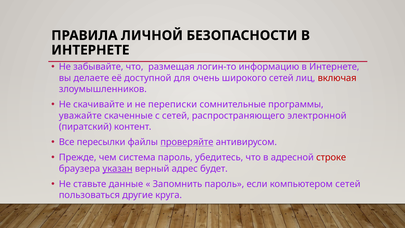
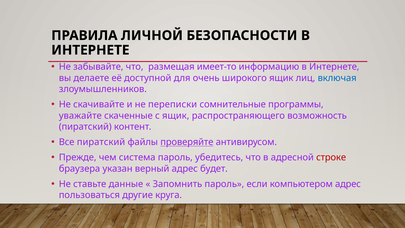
логин-то: логин-то -> имеет-то (217, 67)
широкого сетей: сетей -> ящик (281, 78)
включая colour: red -> blue (337, 78)
с сетей: сетей -> ящик (176, 116)
электронной: электронной -> возможность (317, 116)
Все пересылки: пересылки -> пиратский (101, 142)
указан underline: present -> none (118, 169)
компьютером сетей: сетей -> адрес (348, 184)
